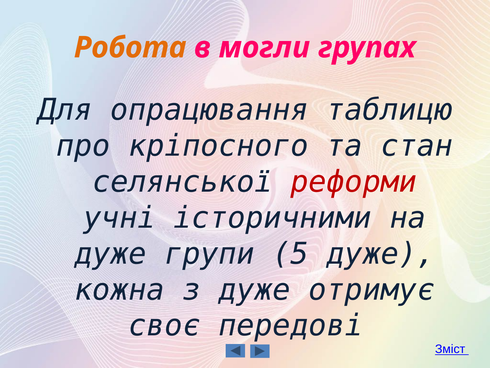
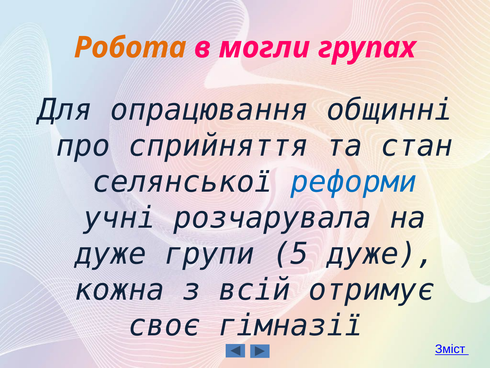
таблицю: таблицю -> общинні (390, 110)
кріпосного: кріпосного -> сприйняття (218, 146)
реформи colour: red -> blue (354, 182)
історичними: історичними -> розчарувала (273, 218)
з дуже: дуже -> всій (255, 289)
передові: передові -> гімназії (291, 325)
